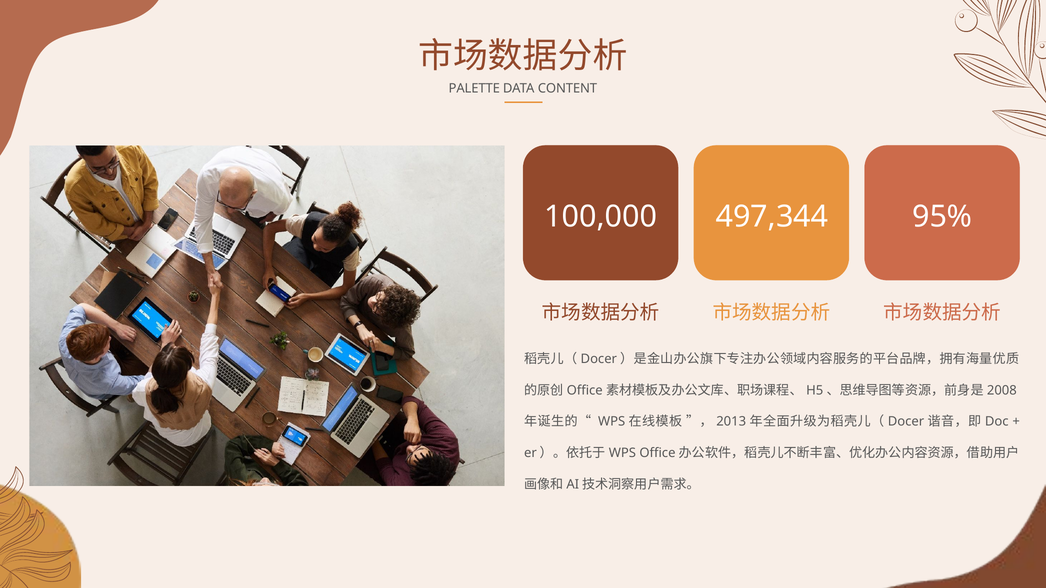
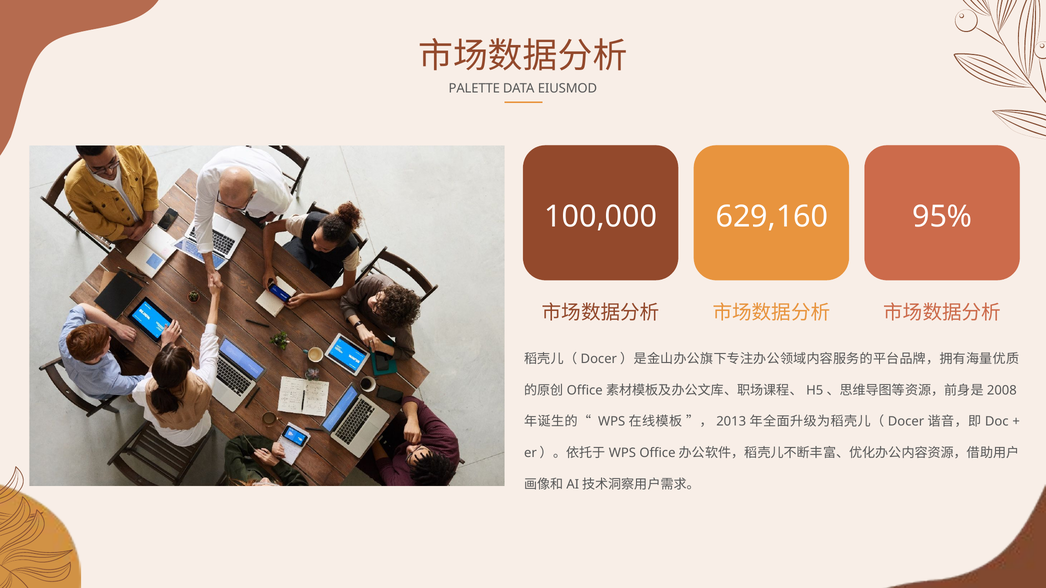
CONTENT: CONTENT -> EIUSMOD (567, 88)
497,344: 497,344 -> 629,160 (772, 217)
